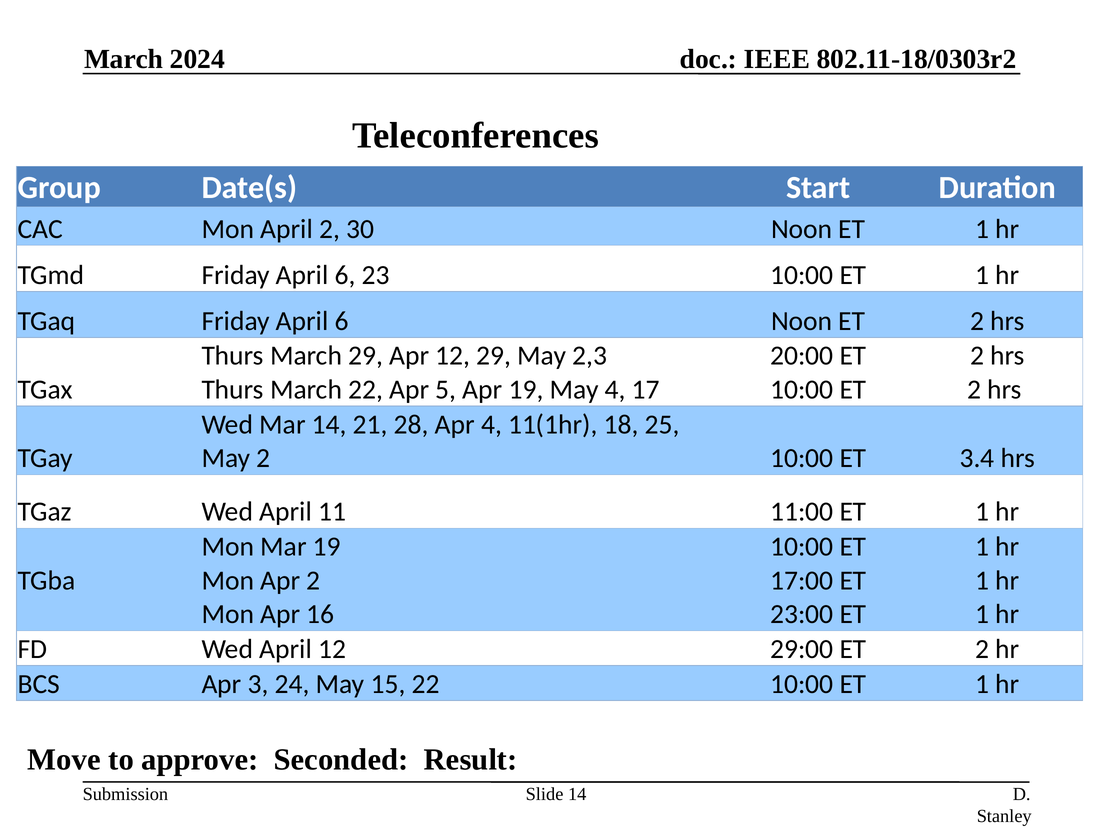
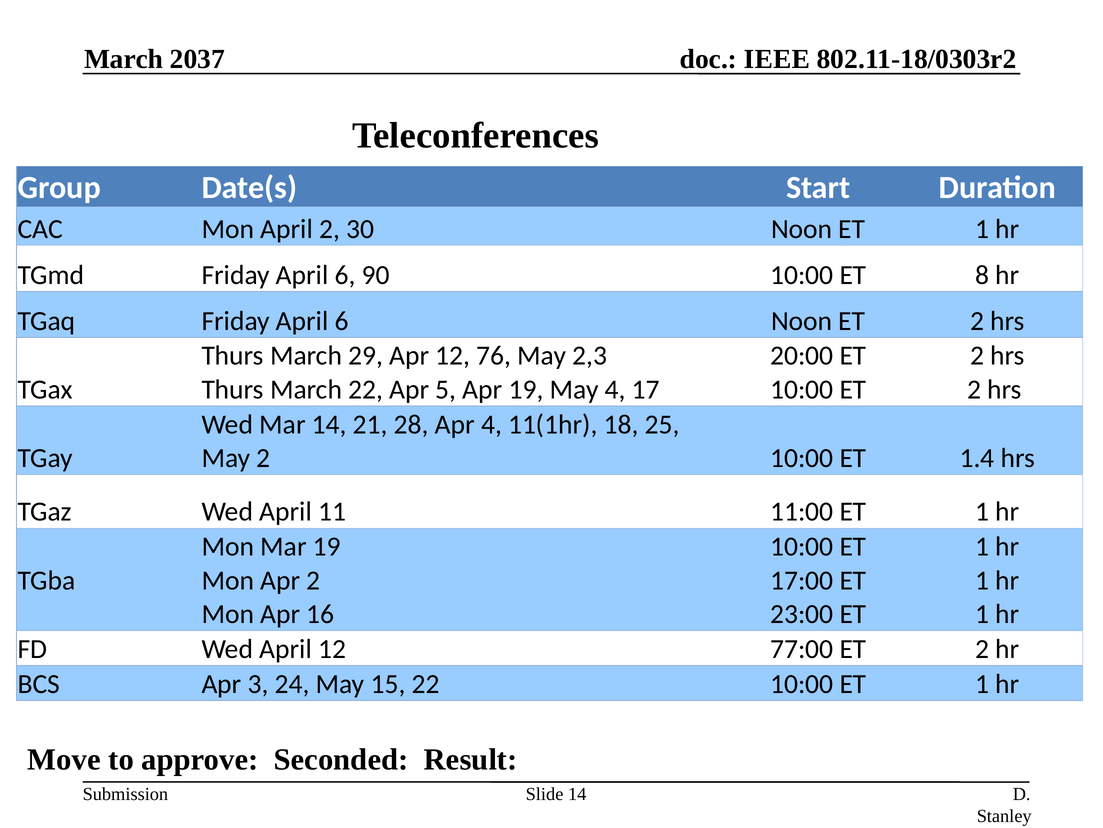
2024: 2024 -> 2037 (197, 59)
23: 23 -> 90 (376, 275)
1: 1 -> 8 (982, 275)
12 29: 29 -> 76 (494, 356)
3.4: 3.4 -> 1.4 (977, 458)
29:00: 29:00 -> 77:00 (802, 648)
